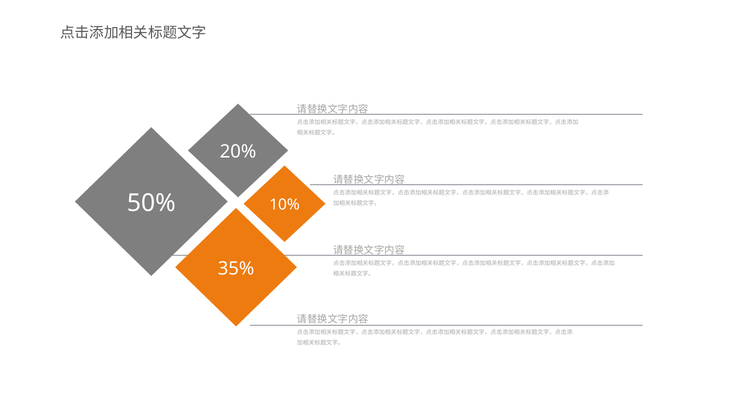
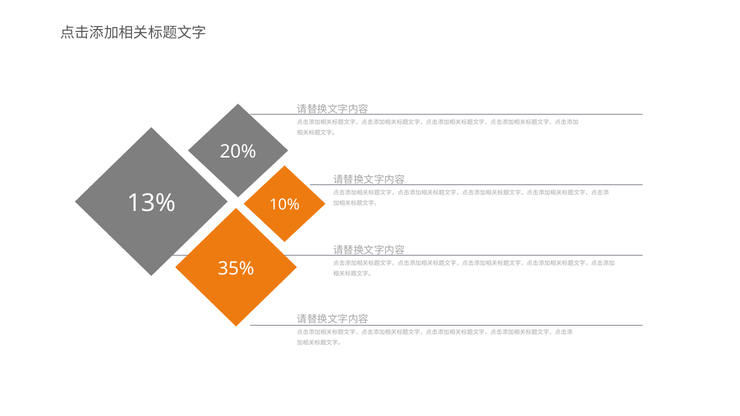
50%: 50% -> 13% (151, 203)
